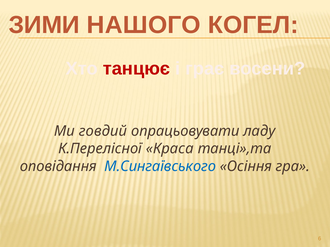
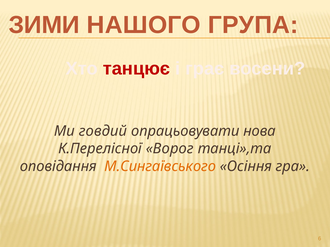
КОГЕЛ: КОГЕЛ -> ГРУПА (253, 25)
ладу: ладу -> нова (260, 131)
Краса: Краса -> Ворог (170, 149)
М.Сингаївського colour: blue -> orange (160, 167)
